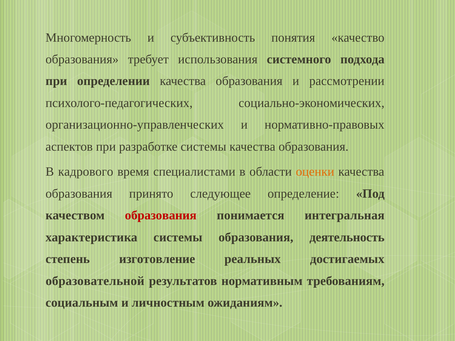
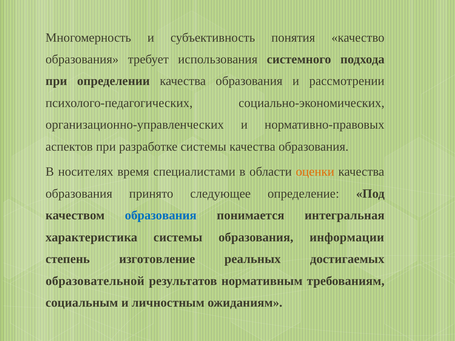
кадрового: кадрового -> носителях (86, 172)
образования colour: red -> blue (161, 216)
деятельность: деятельность -> информации (347, 237)
